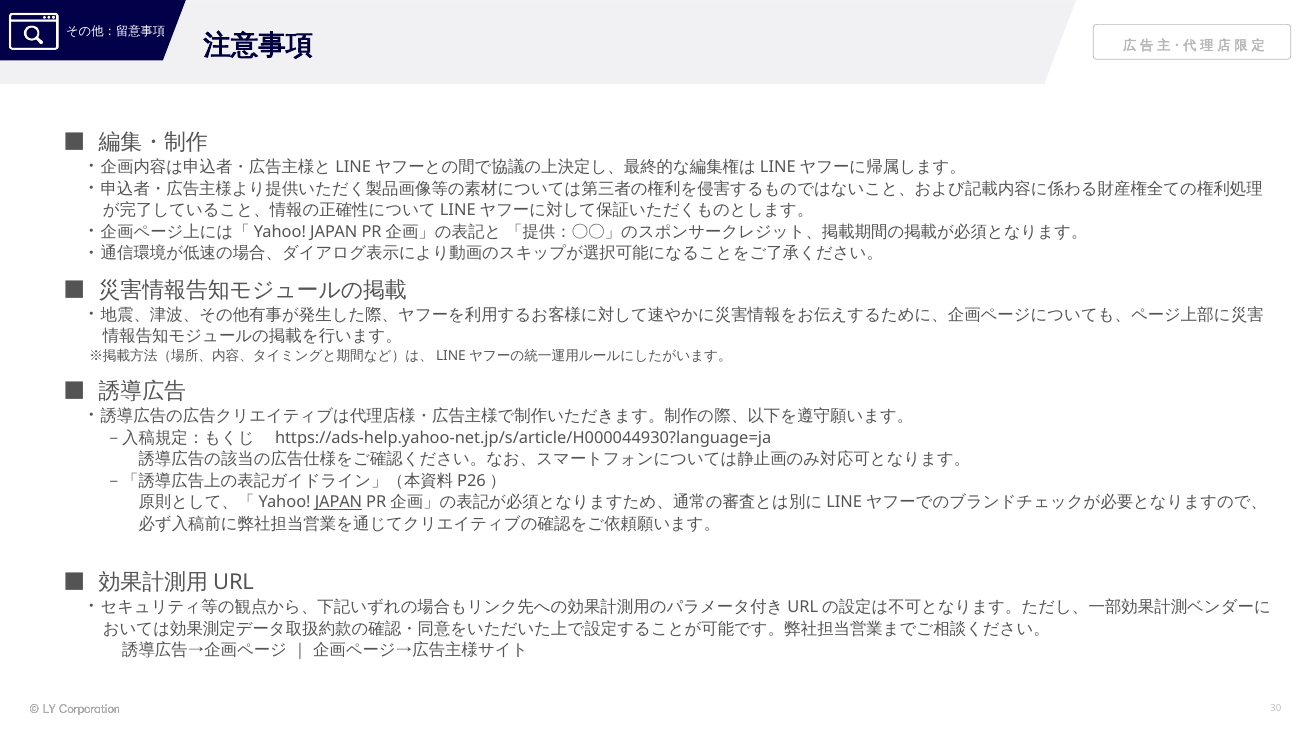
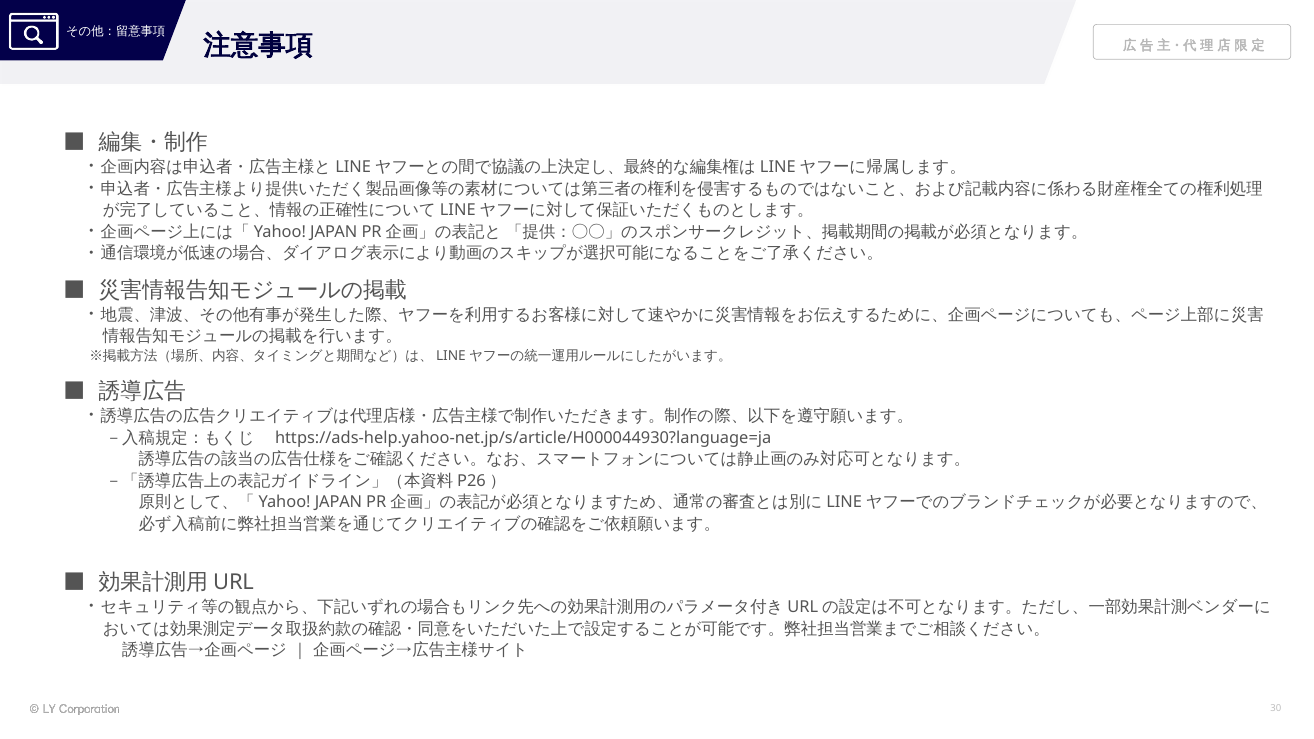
JAPAN underline: present -> none (339, 503)
